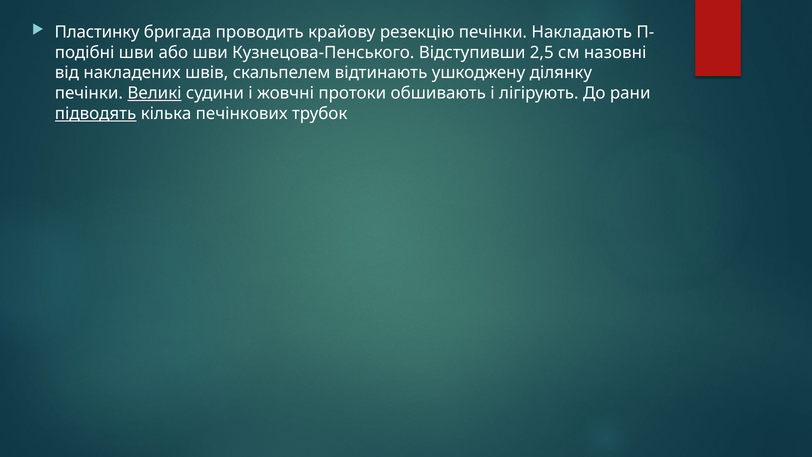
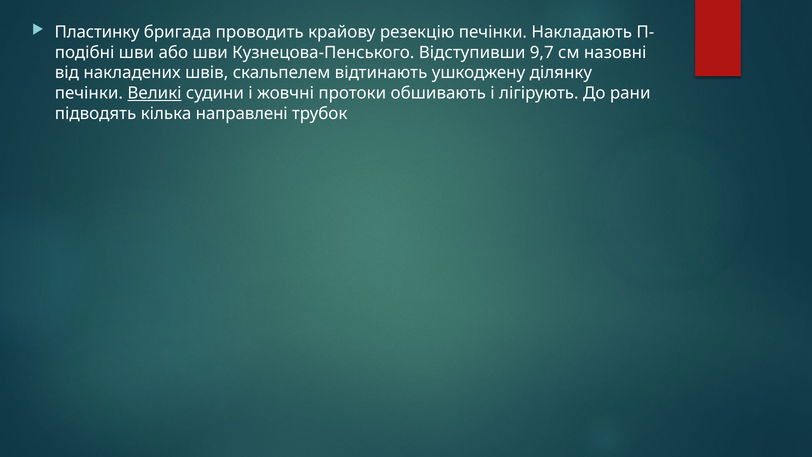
2,5: 2,5 -> 9,7 (542, 53)
підводять underline: present -> none (96, 113)
печінкових: печінкових -> направлені (242, 113)
